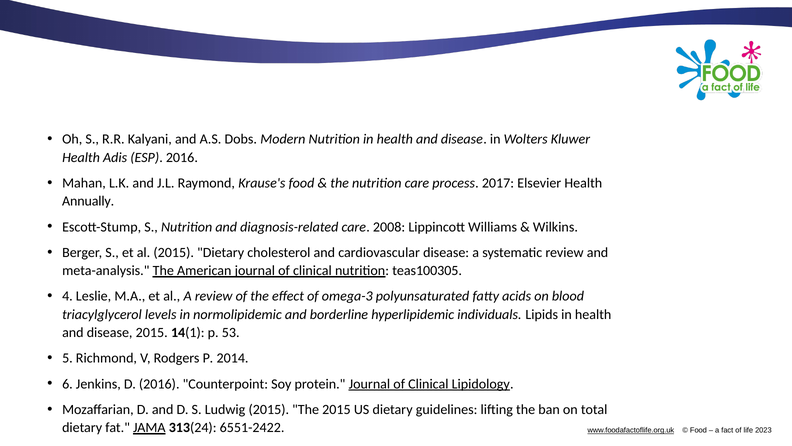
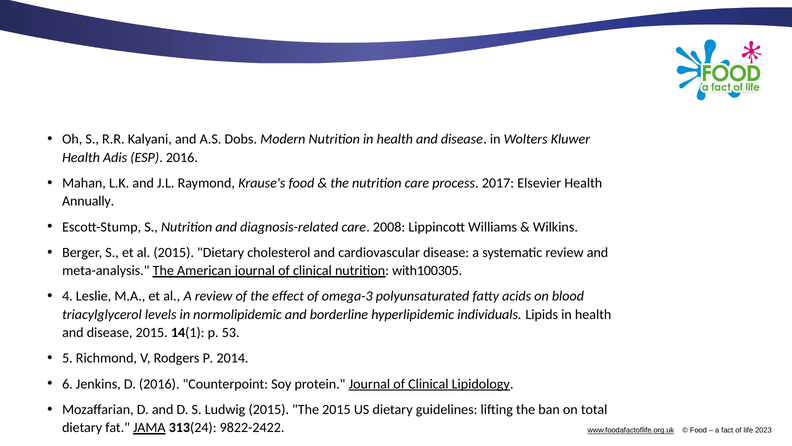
teas100305: teas100305 -> with100305 (427, 270)
6551-2422: 6551-2422 -> 9822-2422 (252, 427)
